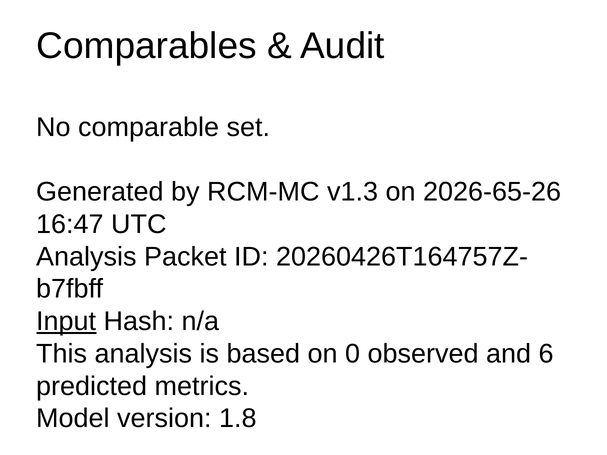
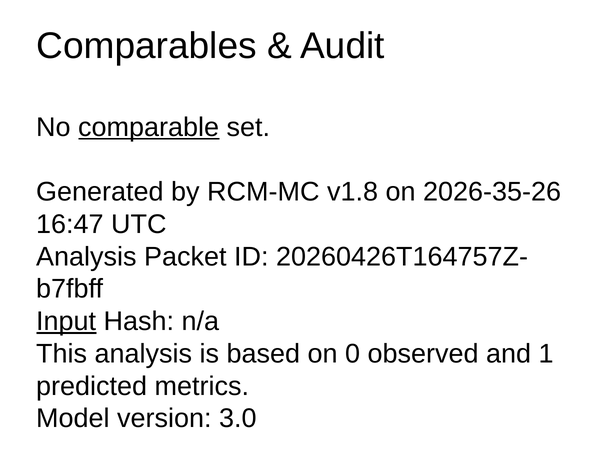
comparable underline: none -> present (149, 127)
v1.3: v1.3 -> v1.8 (353, 192)
2026-65-26: 2026-65-26 -> 2026-35-26 (492, 192)
6: 6 -> 1 (546, 354)
1.8: 1.8 -> 3.0 (238, 419)
